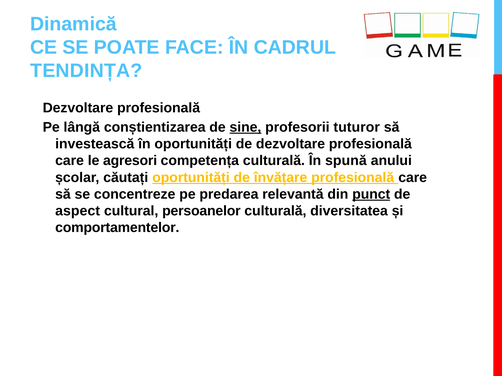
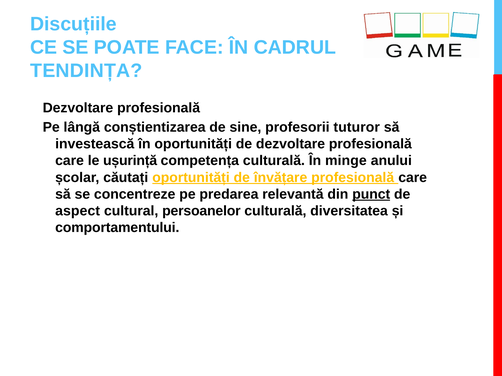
Dinamică: Dinamică -> Discuțiile (73, 24)
sine underline: present -> none (245, 127)
agresori: agresori -> ușurință (130, 161)
spună: spună -> minge (346, 161)
comportamentelor: comportamentelor -> comportamentului (117, 228)
